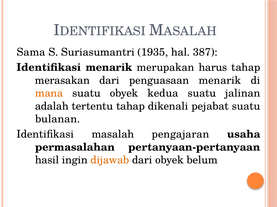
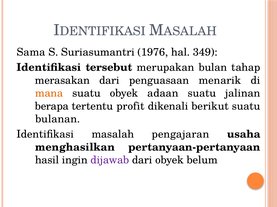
1935: 1935 -> 1976 (153, 52)
387: 387 -> 349 (205, 52)
Identifikasi menarik: menarik -> tersebut (109, 68)
harus: harus -> bulan (213, 68)
kedua: kedua -> adaan (163, 94)
adalah: adalah -> berapa (52, 106)
tertentu tahap: tahap -> profit (130, 106)
pejabat: pejabat -> berikut (210, 106)
permasalahan: permasalahan -> menghasilkan (75, 148)
dijawab colour: orange -> purple (110, 161)
